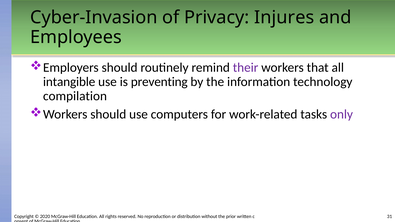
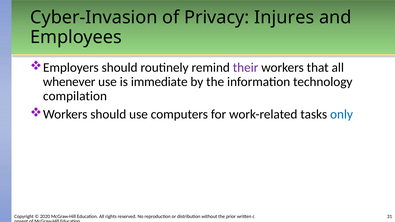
intangible: intangible -> whenever (69, 82)
preventing: preventing -> immediate (159, 82)
only colour: purple -> blue (342, 114)
